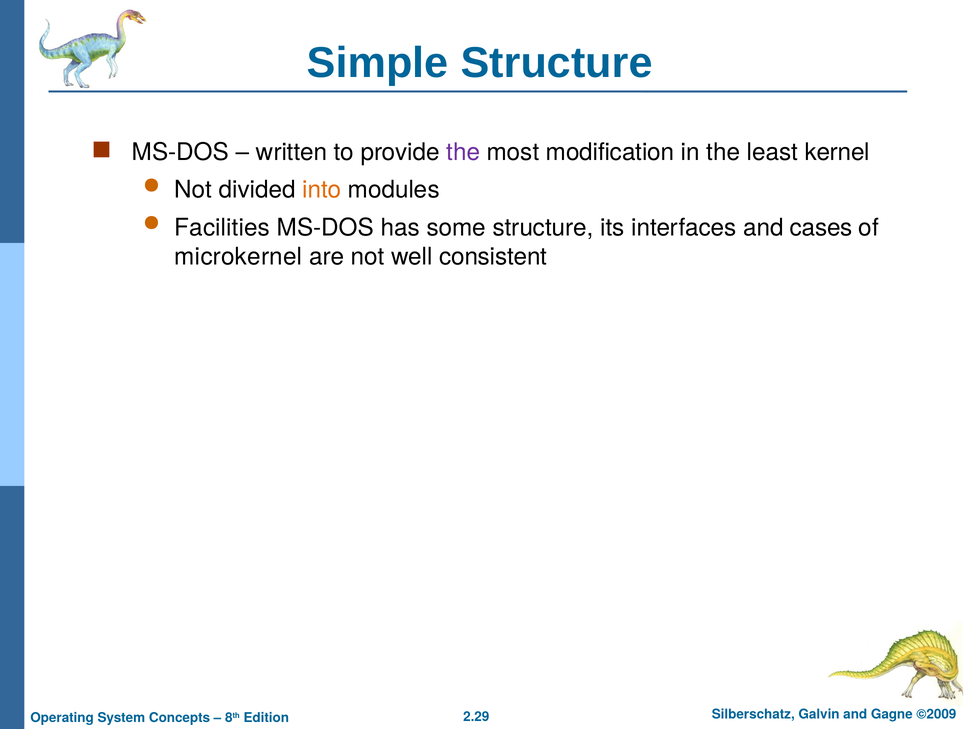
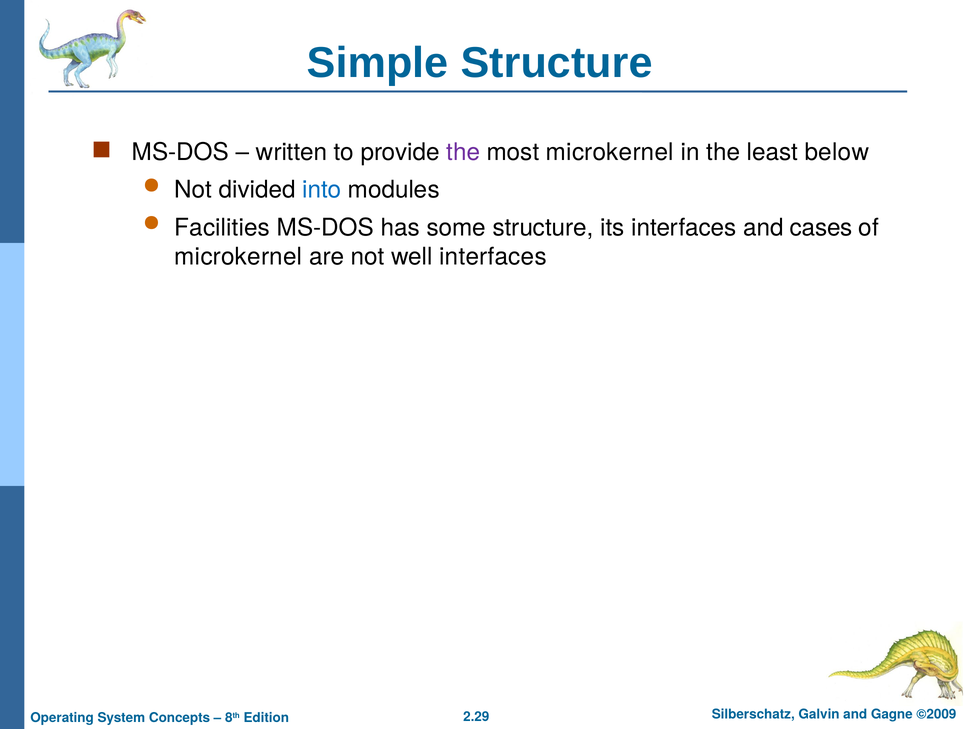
most modification: modification -> microkernel (610, 152)
kernel: kernel -> below (837, 152)
into colour: orange -> blue (322, 190)
well consistent: consistent -> interfaces (493, 257)
